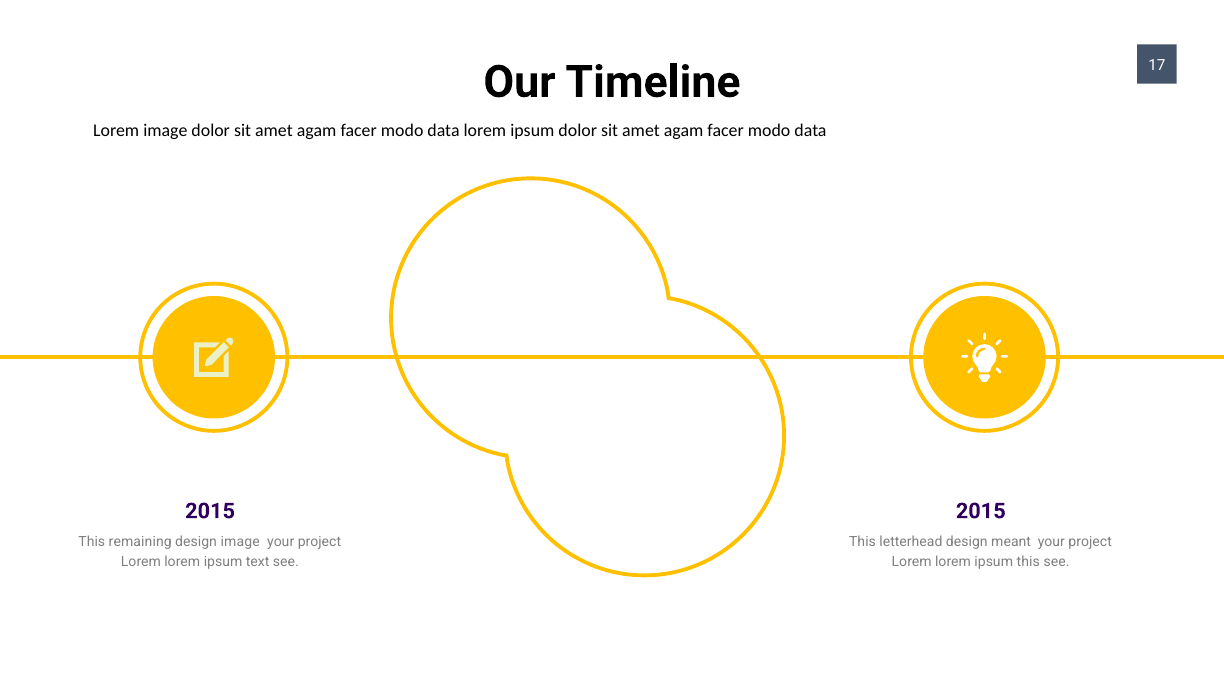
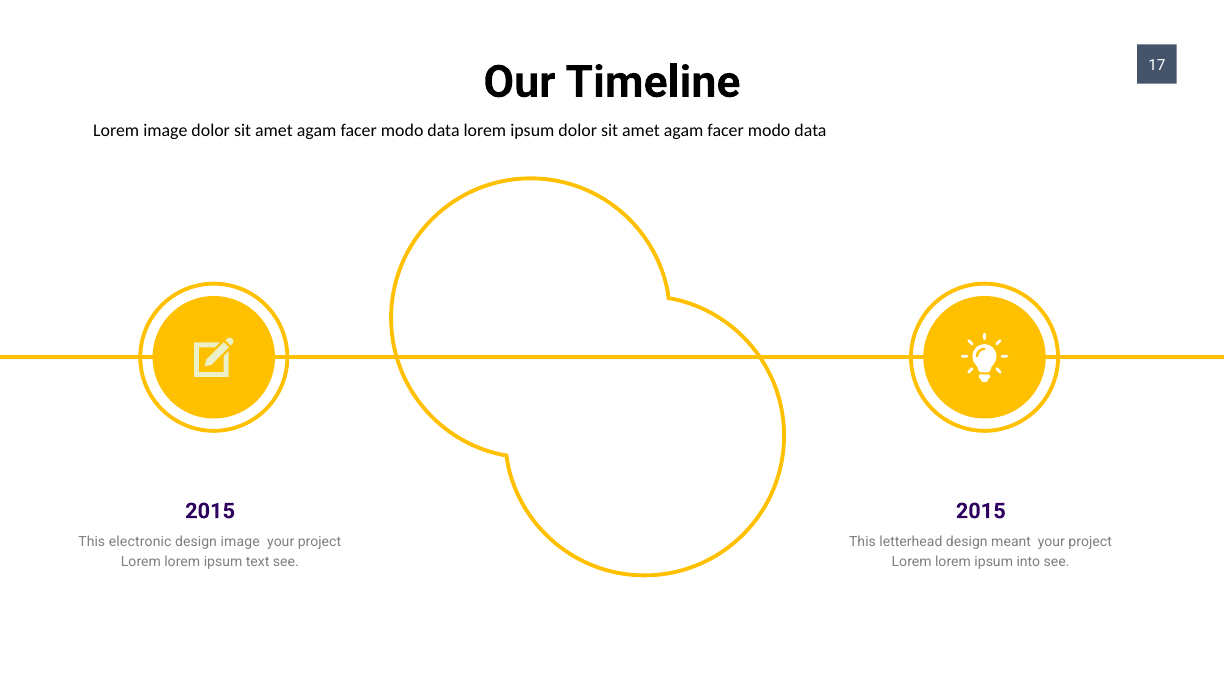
remaining: remaining -> electronic (140, 542)
ipsum this: this -> into (1028, 561)
